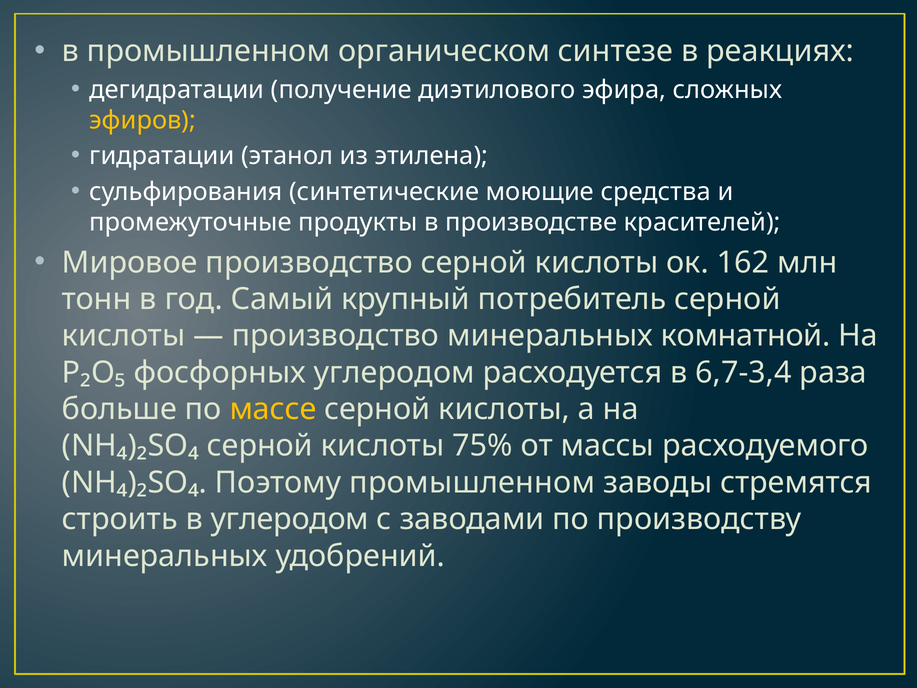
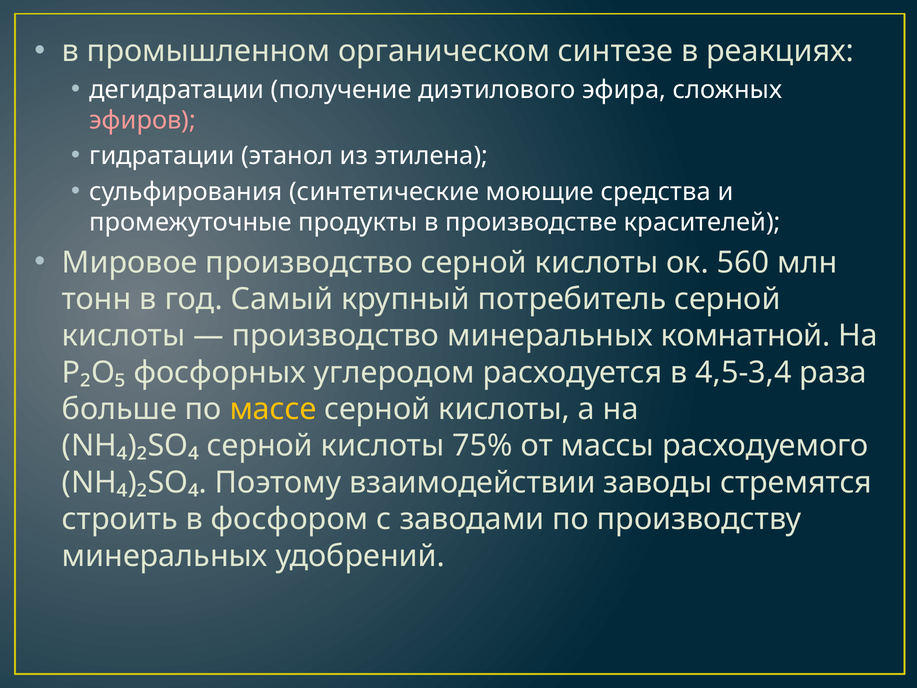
эфиров colour: yellow -> pink (143, 120)
162: 162 -> 560 (743, 262)
6,7-3,4: 6,7-3,4 -> 4,5-3,4 (743, 372)
Поэтому промышленном: промышленном -> взаимодействии (473, 482)
в углеродом: углеродом -> фосфором (290, 519)
